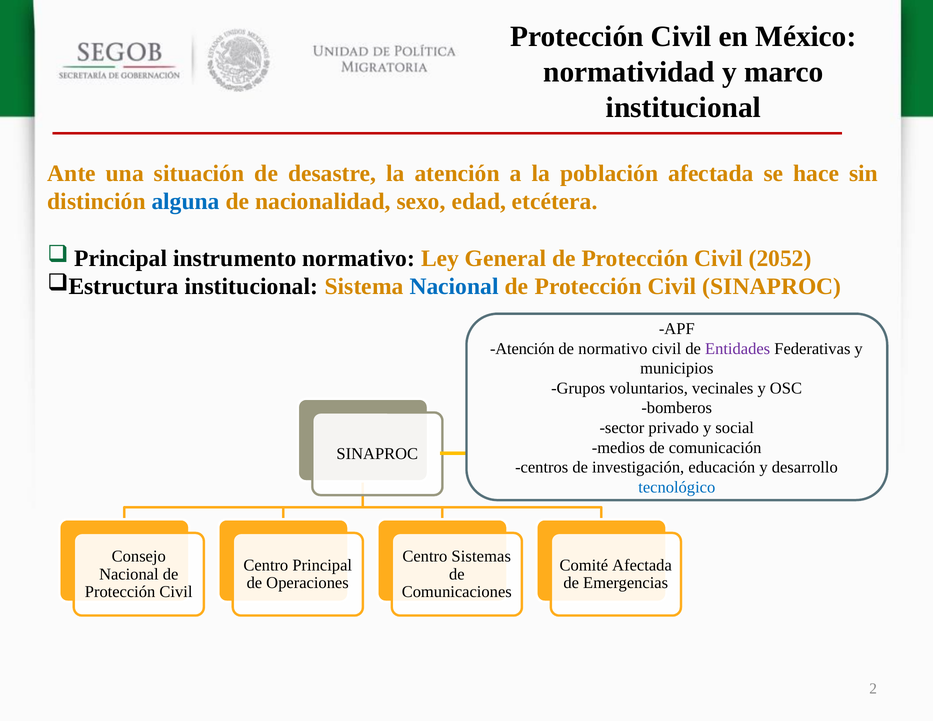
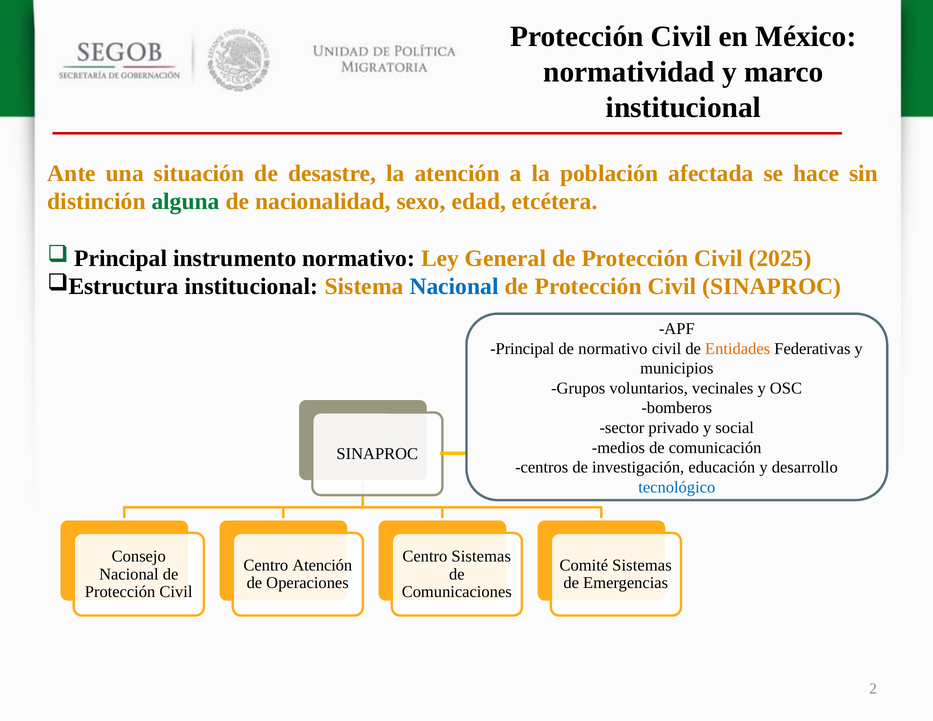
alguna colour: blue -> green (186, 202)
2052: 2052 -> 2025 (780, 258)
Atención: Atención -> Principal (522, 349)
Entidades colour: purple -> orange (738, 349)
Principal: Principal -> Atención (322, 565)
Afectada: Afectada -> Sistemas (642, 565)
